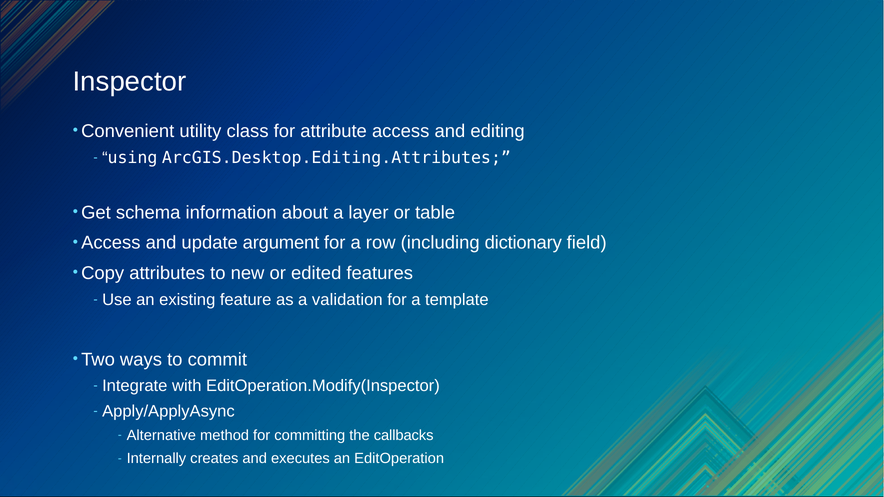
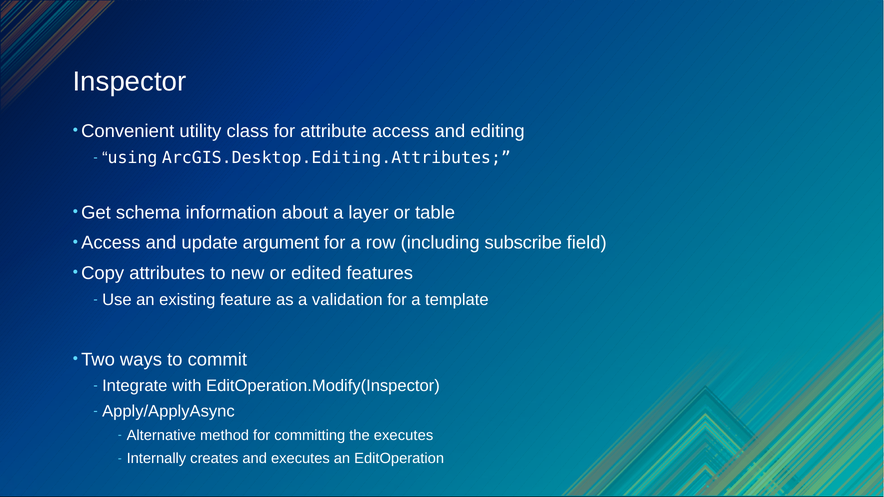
dictionary: dictionary -> subscribe (523, 243)
the callbacks: callbacks -> executes (404, 436)
